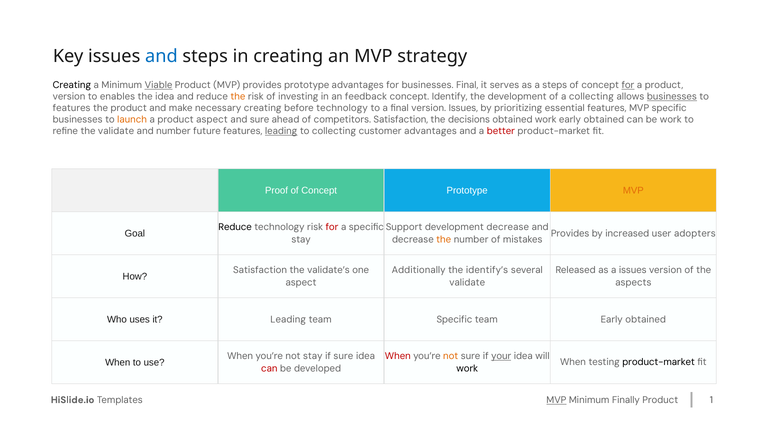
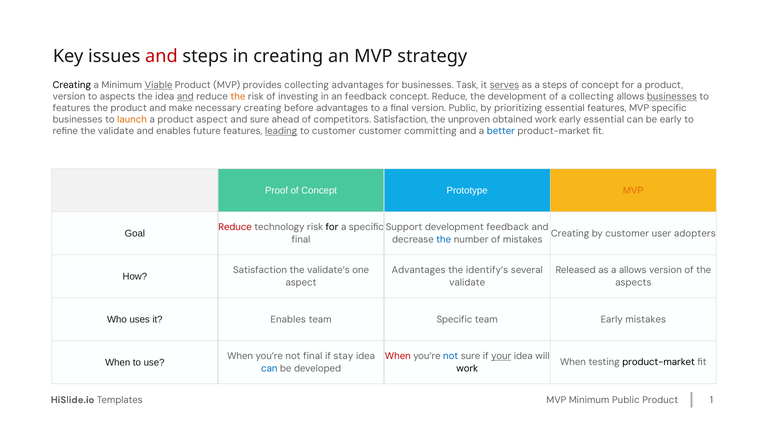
and colour: blue -> red (161, 56)
provides prototype: prototype -> collecting (307, 85)
businesses Final: Final -> Task (467, 85)
serves underline: none -> present (505, 85)
for underline: present -> none (628, 85)
to enables: enables -> aspects (118, 96)
and underline: none -> present (185, 96)
concept Identify: Identify -> Reduce (450, 96)
before technology: technology -> advantages (342, 108)
version Issues: Issues -> Public (463, 108)
decisions: decisions -> unproven (469, 120)
obtained: obtained -> essential (604, 120)
be work: work -> early (671, 120)
and number: number -> enables (173, 131)
to collecting: collecting -> customer (334, 131)
customer advantages: advantages -> committing (430, 131)
better colour: red -> blue (501, 131)
Reduce colour: black -> red (235, 227)
for colour: red -> black (332, 227)
development decrease: decrease -> feedback (508, 227)
Provides: Provides -> Creating (570, 233)
by increased: increased -> customer (627, 233)
stay: stay -> final (301, 239)
the colour: orange -> blue (444, 239)
Additionally: Additionally -> Advantages (419, 270)
a issues: issues -> allows (633, 270)
it Leading: Leading -> Enables (288, 319)
team Early obtained: obtained -> mistakes (646, 319)
not stay: stay -> final (313, 356)
if sure: sure -> stay (343, 356)
not colour: orange -> blue (451, 356)
can colour: red -> blue (269, 368)
MVP underline: present -> none (556, 400)
Minimum Finally: Finally -> Public (626, 400)
